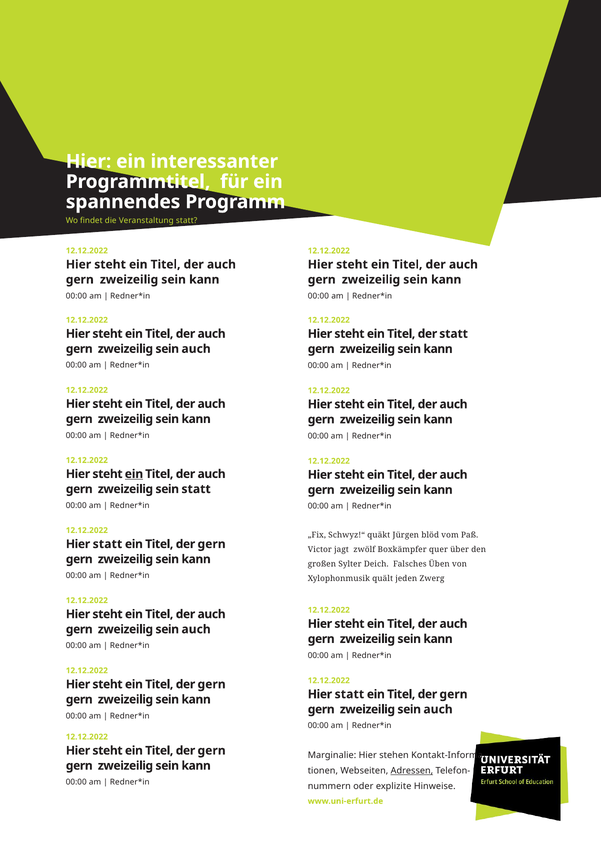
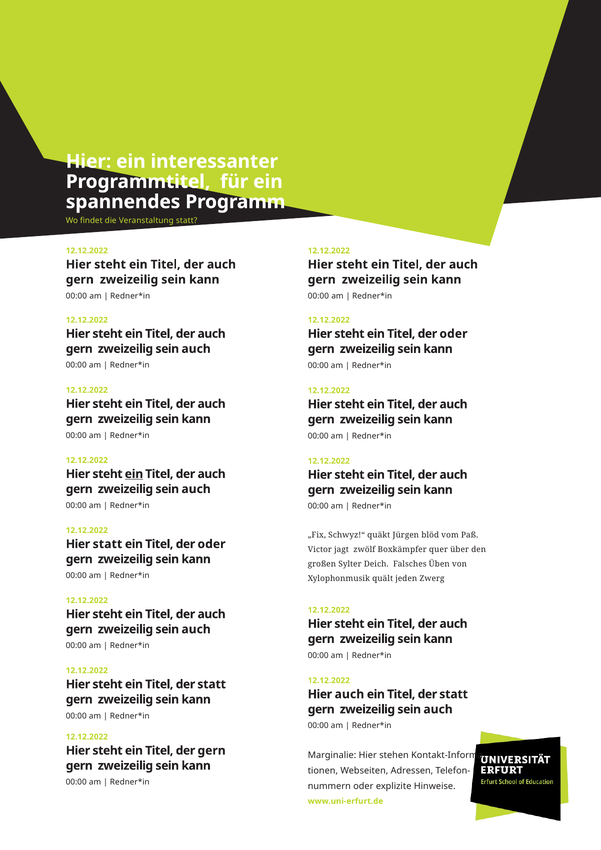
statt: statt -> oder (453, 334)
statt: statt -> auch (196, 489)
gern: gern -> oder (212, 544)
gern: gern -> statt (212, 685)
statt: statt -> auch (349, 695)
gern: gern -> statt (454, 695)
Adressen underline: present -> none (412, 771)
